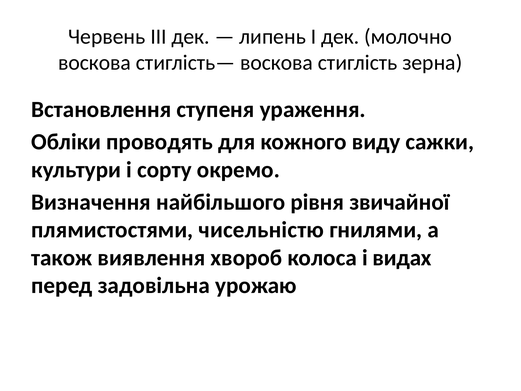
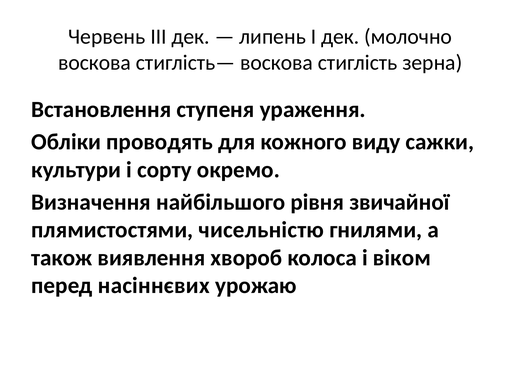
видах: видах -> віком (402, 258)
задовільна: задовільна -> насіннєвих (154, 285)
